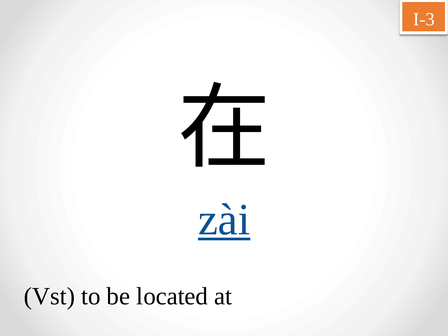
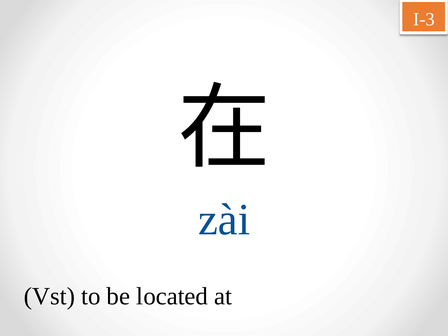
zài underline: present -> none (224, 220)
